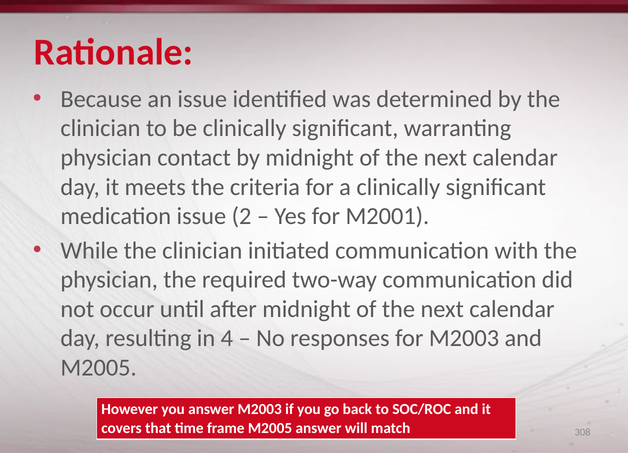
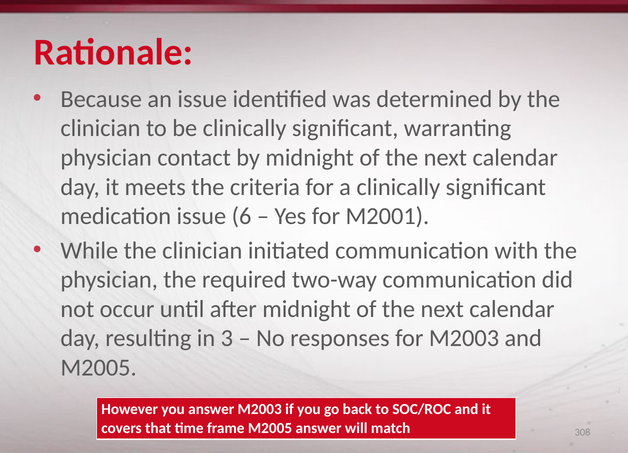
2: 2 -> 6 (242, 216)
4: 4 -> 3 (227, 338)
